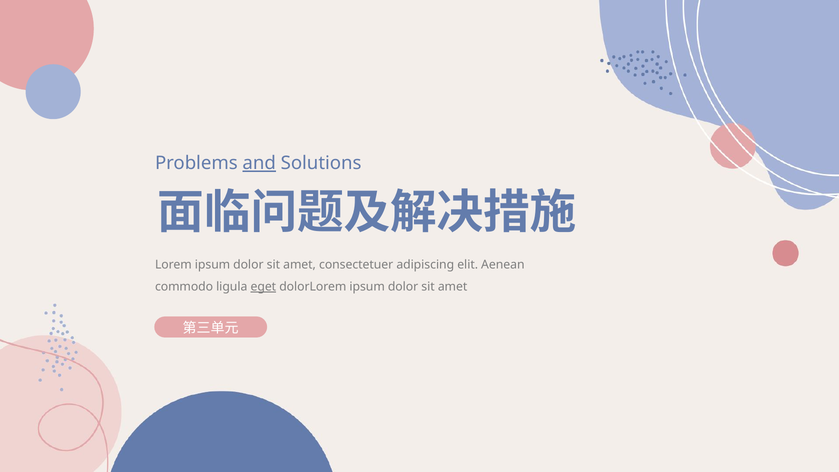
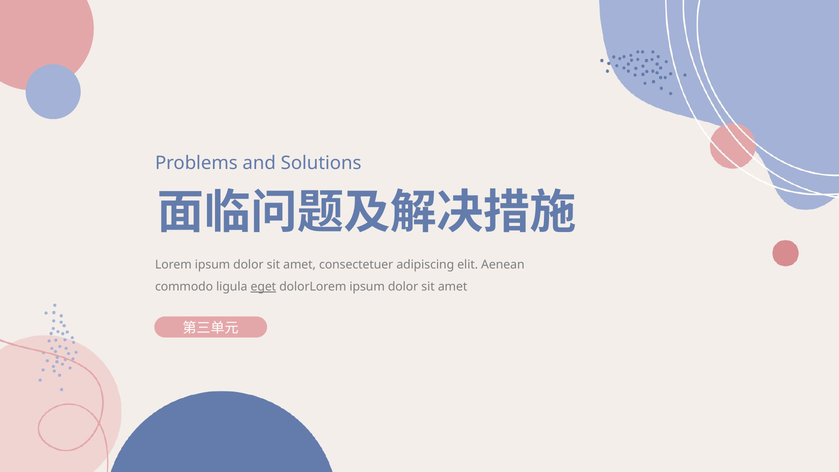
and underline: present -> none (259, 163)
